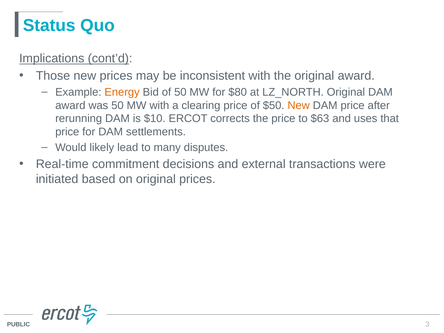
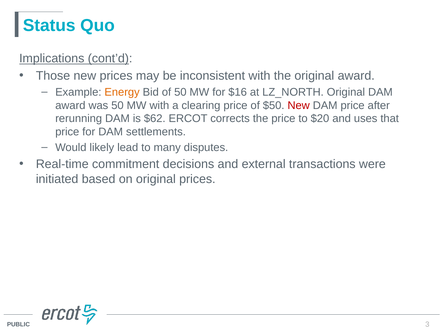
$80: $80 -> $16 (238, 92)
New colour: orange -> red (299, 105)
$10: $10 -> $62 (155, 119)
$63: $63 -> $20 (320, 119)
